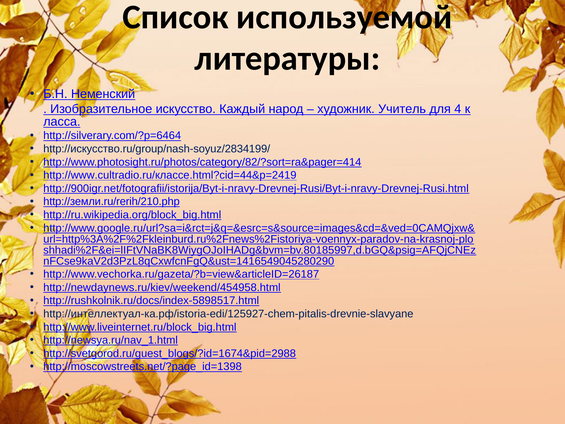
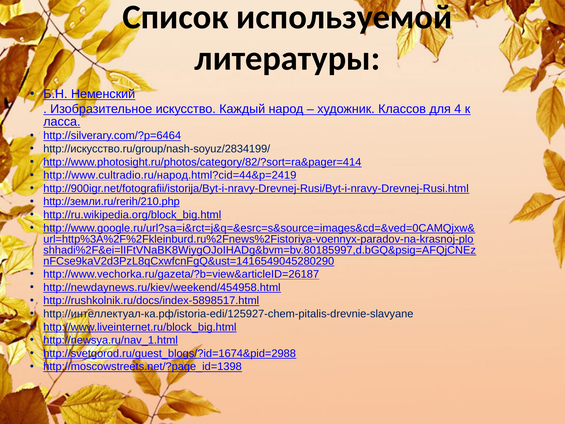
Учитель: Учитель -> Классов (402, 109)
http://www.cultradio.ru/классе.html?cid=44&p=2419: http://www.cultradio.ru/классе.html?cid=44&p=2419 -> http://www.cultradio.ru/народ.html?cid=44&p=2419 (170, 175)
